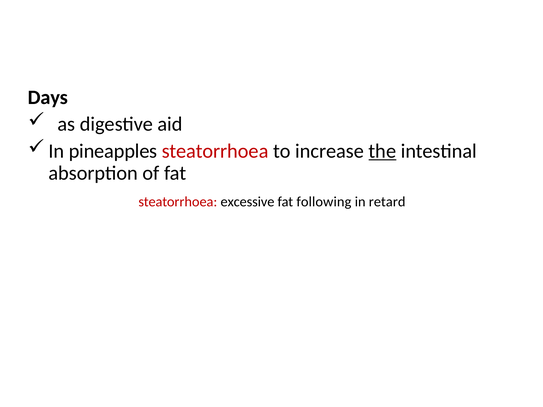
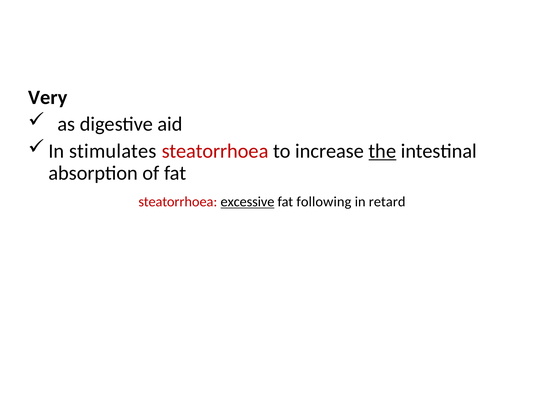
Days: Days -> Very (48, 97)
pineapples: pineapples -> stimulates (113, 151)
excessive underline: none -> present (247, 202)
